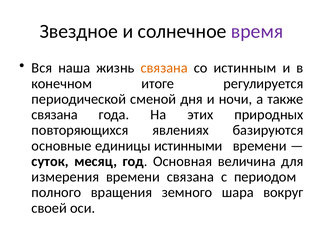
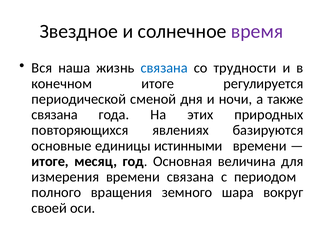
связана colour: orange -> blue (164, 68)
истинным: истинным -> трудности (245, 68)
суток: суток -> итоге (50, 161)
